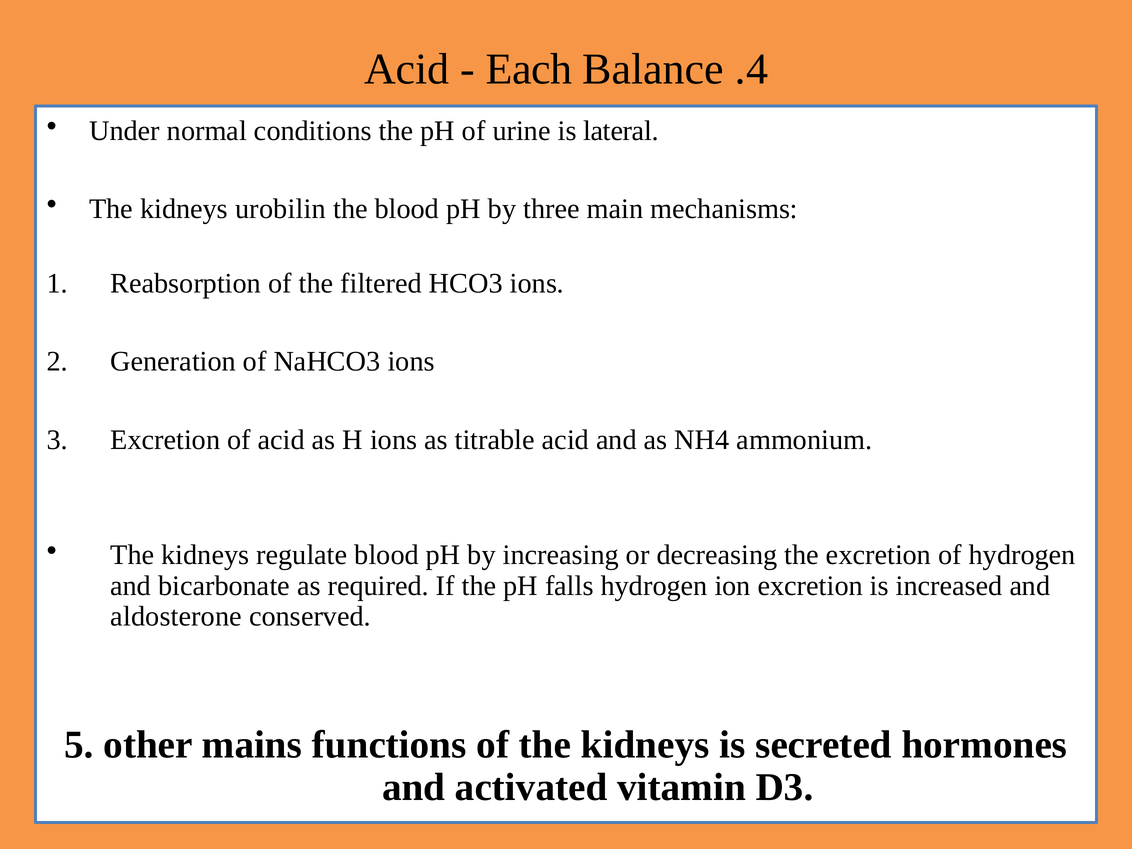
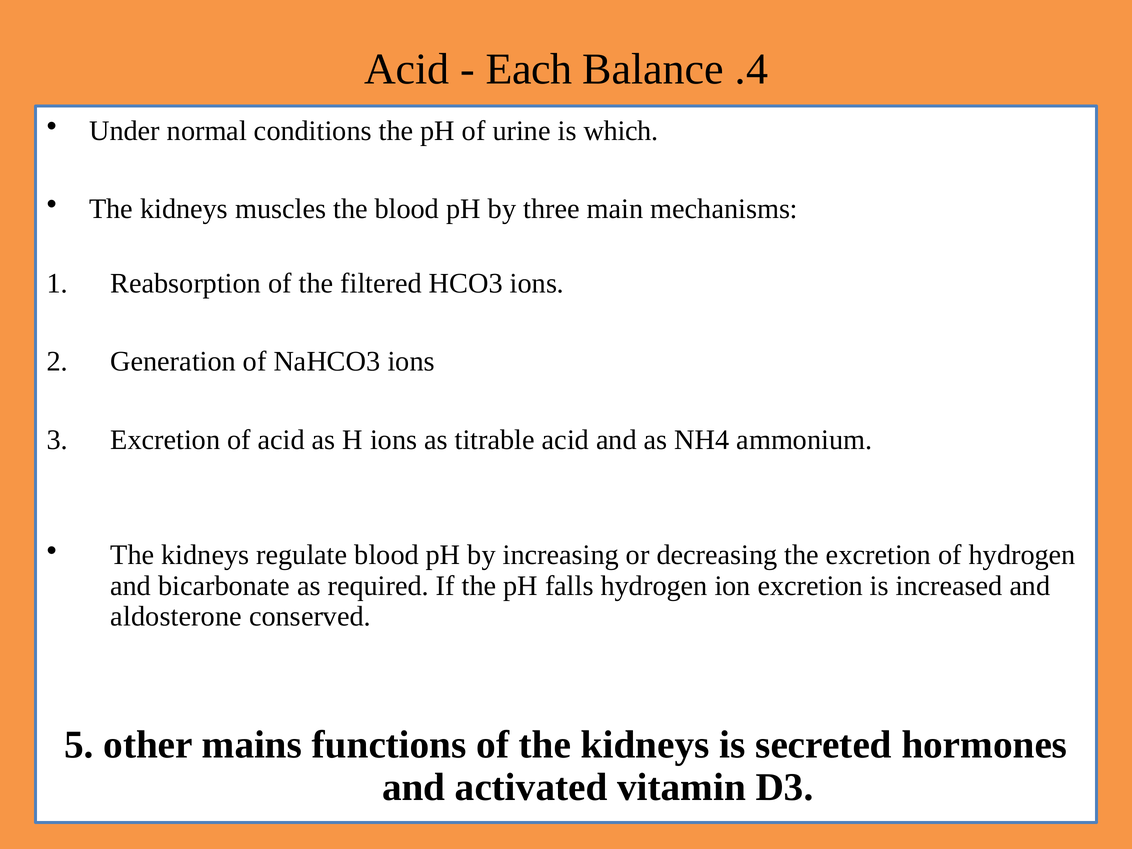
lateral: lateral -> which (621, 131)
urobilin: urobilin -> muscles (281, 209)
